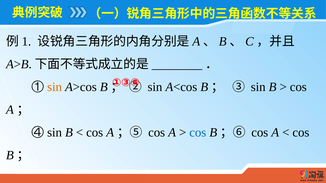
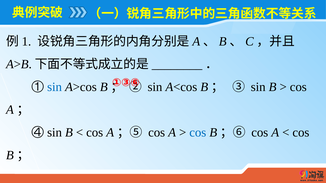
sin colour: orange -> blue (55, 87)
